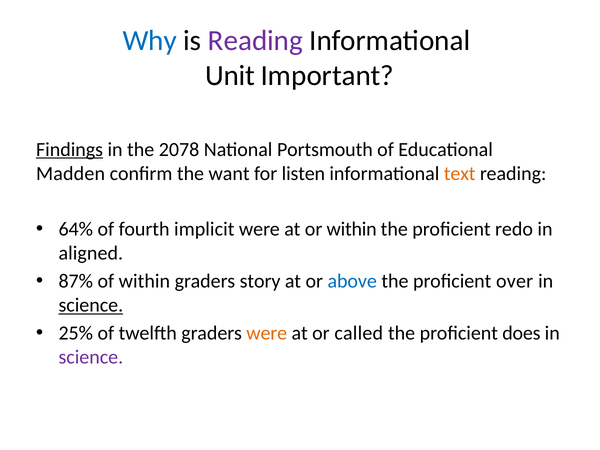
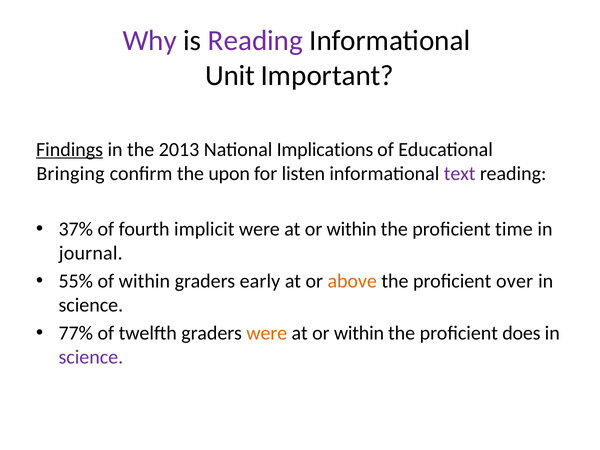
Why colour: blue -> purple (150, 41)
2078: 2078 -> 2013 (179, 149)
Portsmouth: Portsmouth -> Implications (325, 149)
Madden: Madden -> Bringing (71, 173)
want: want -> upon (229, 173)
text colour: orange -> purple (460, 173)
64%: 64% -> 37% (76, 229)
redo: redo -> time (514, 229)
aligned: aligned -> journal (91, 253)
87%: 87% -> 55% (76, 281)
story: story -> early (260, 281)
above colour: blue -> orange (352, 281)
science underline: present -> none (91, 305)
25%: 25% -> 77% (76, 333)
called: called -> within (359, 333)
